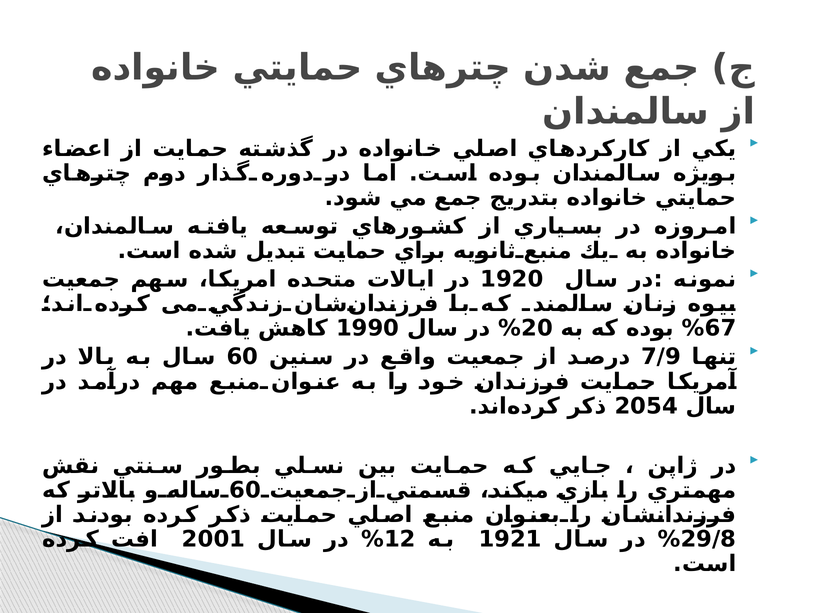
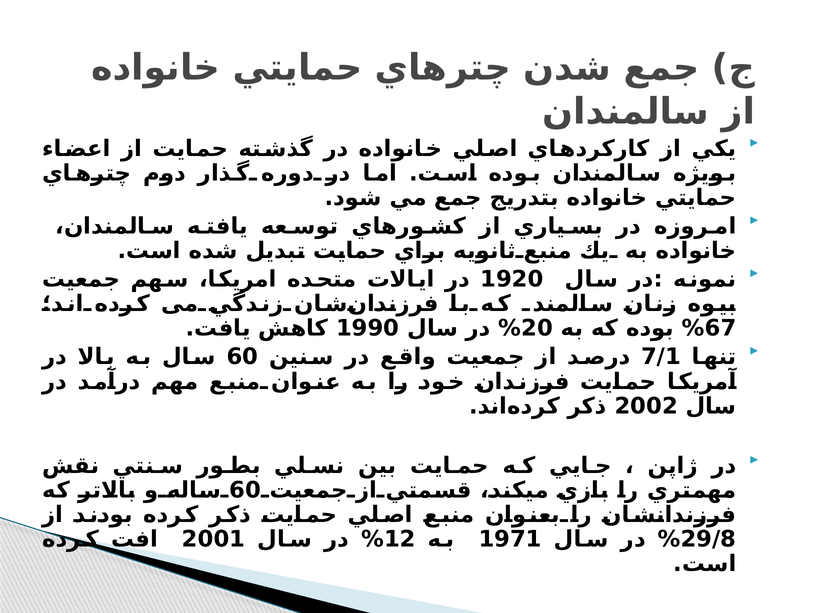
7/9: 7/9 -> 7/1 (661, 357)
2054: 2054 -> 2002 (646, 406)
1921: 1921 -> 1971 (510, 540)
